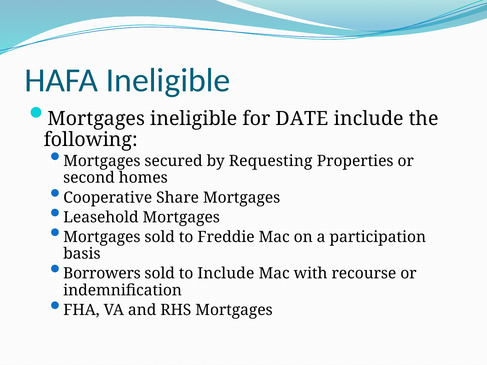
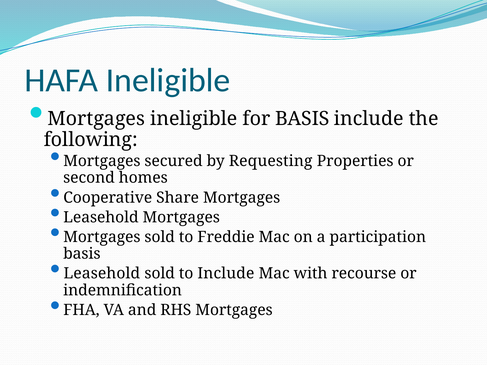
for DATE: DATE -> BASIS (302, 119)
Borrowers: Borrowers -> Leasehold (102, 274)
